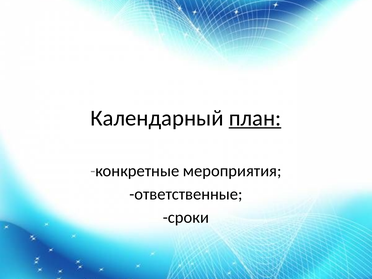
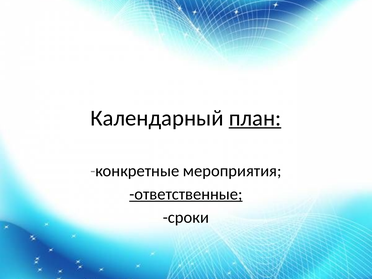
ответственные underline: none -> present (186, 194)
